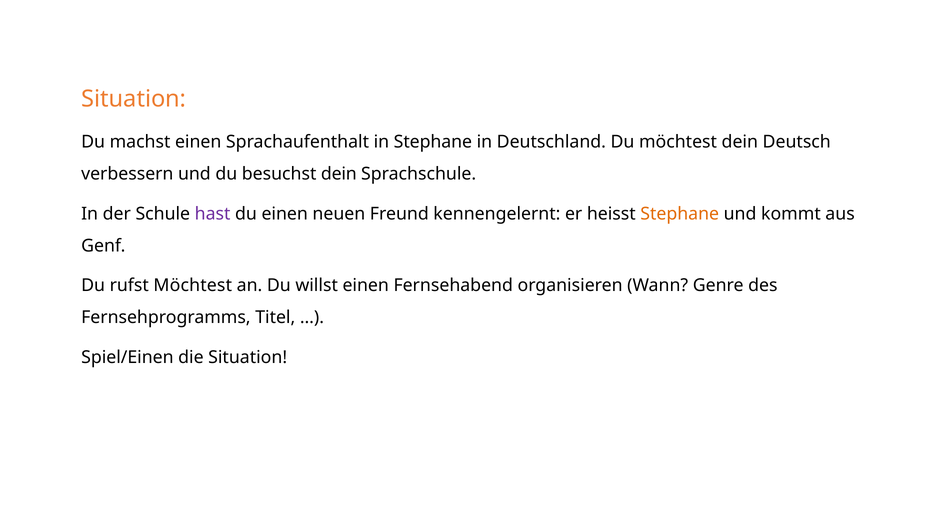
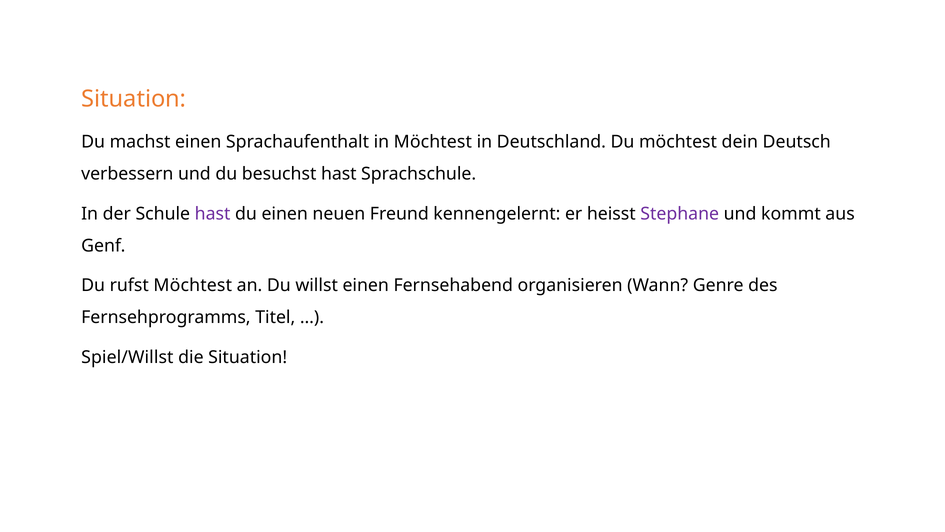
in Stephane: Stephane -> Möchtest (433, 142)
besuchst dein: dein -> hast (339, 174)
Stephane colour: orange -> purple (680, 214)
Spiel/Einen: Spiel/Einen -> Spiel/Willst (127, 357)
